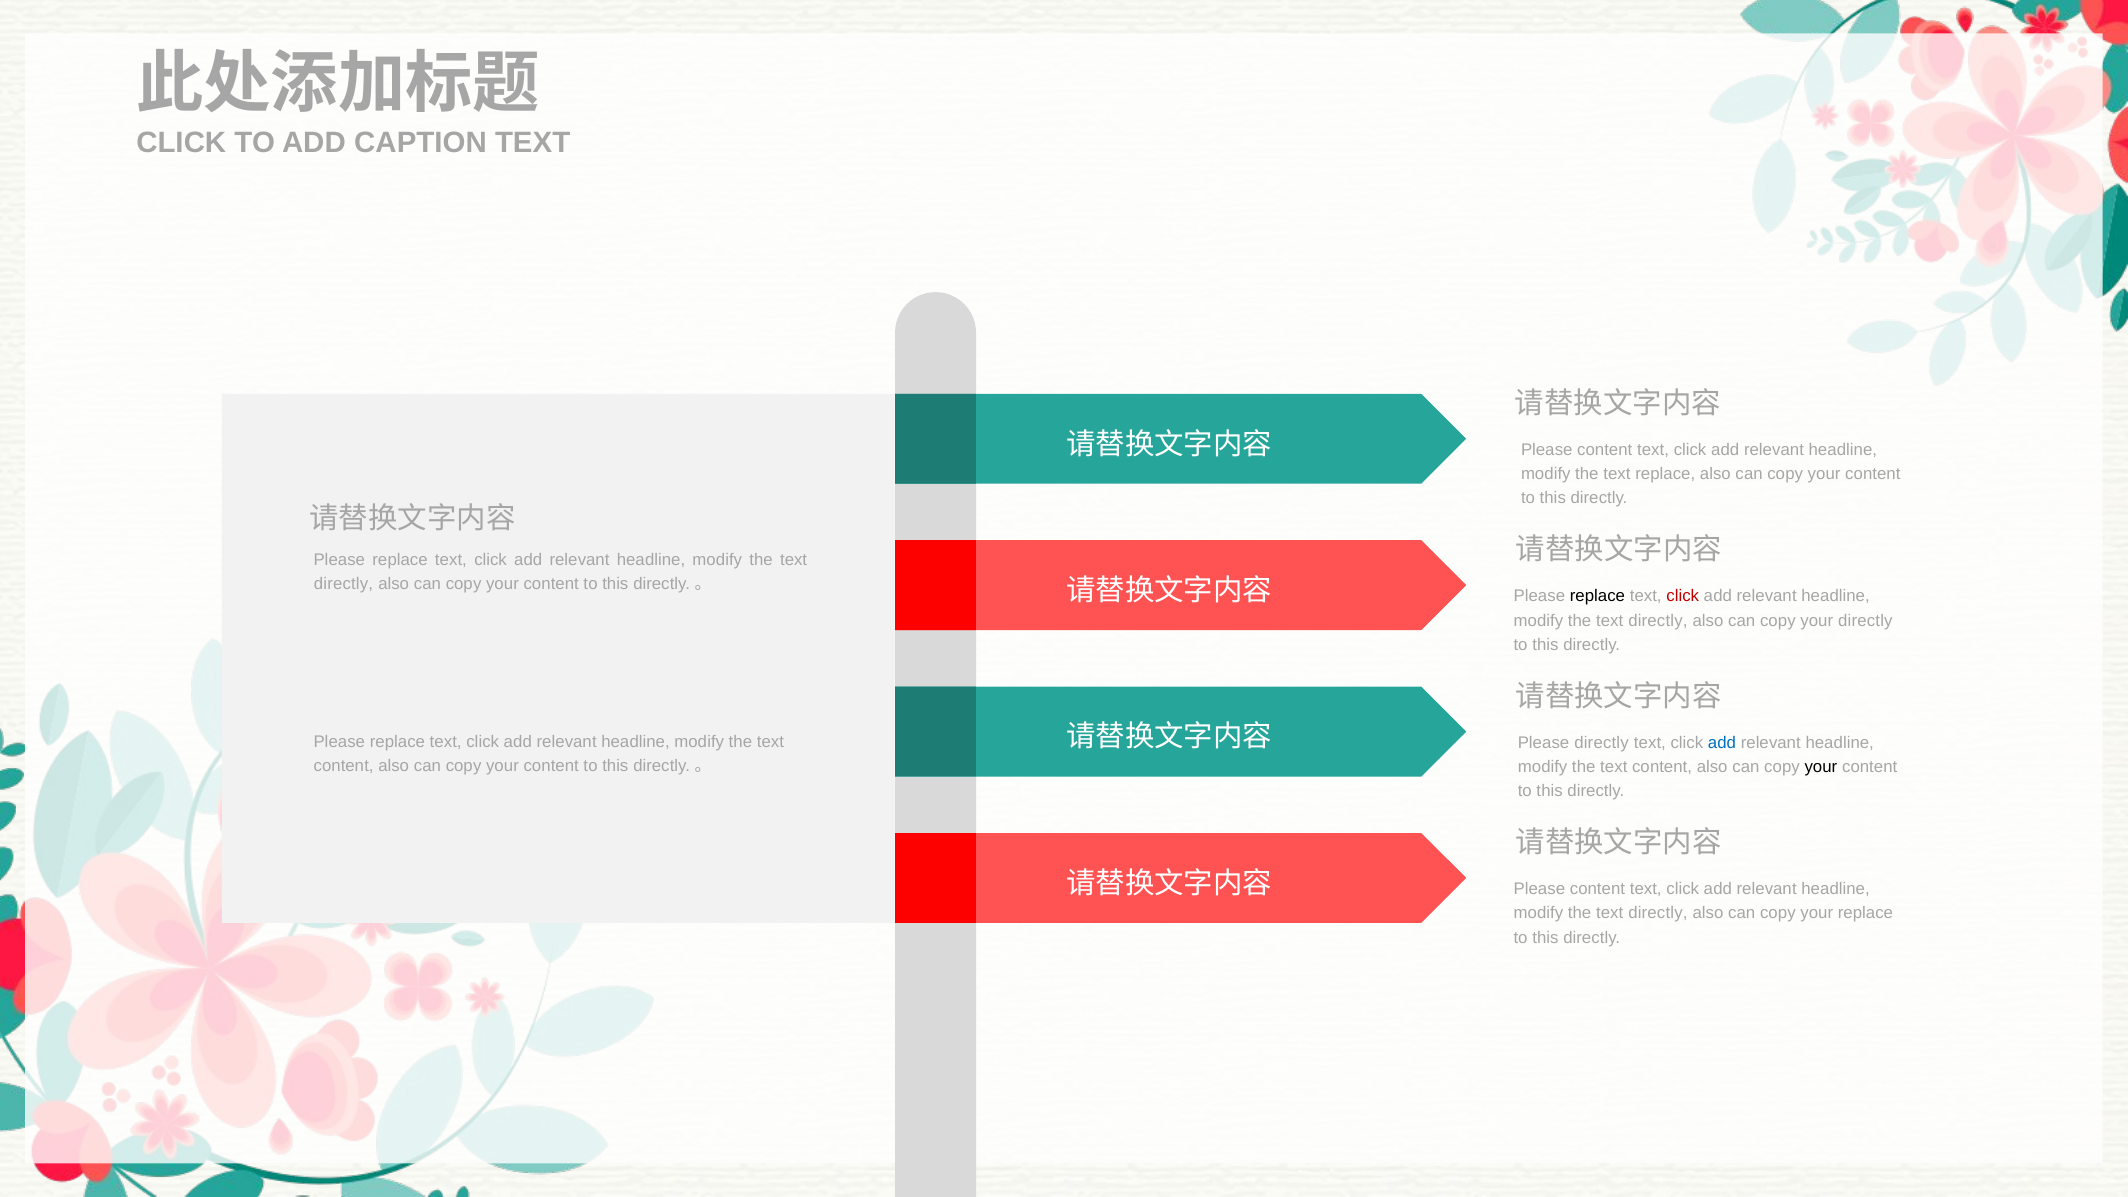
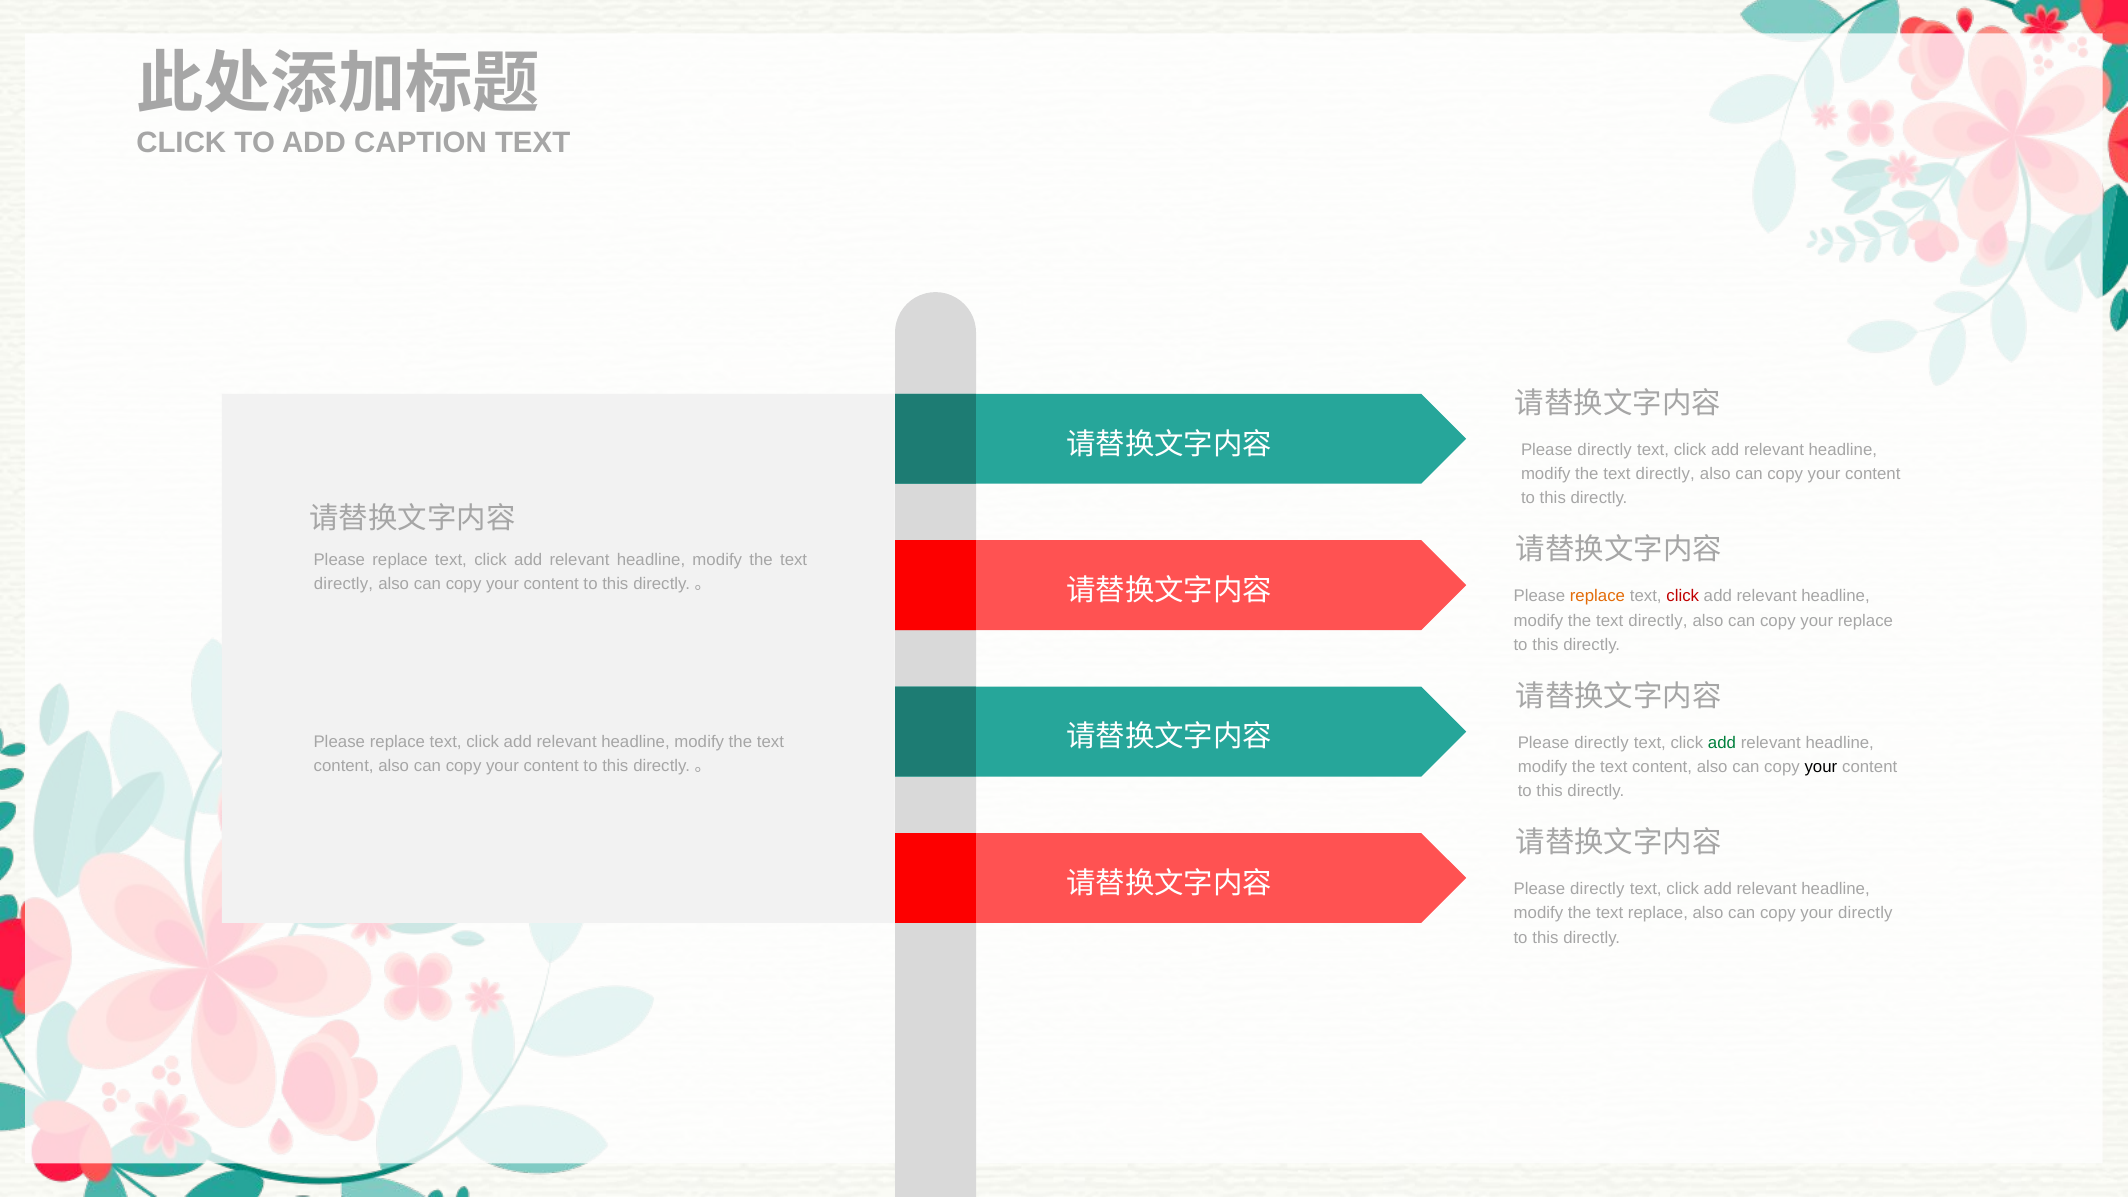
content: content -> directly (1605, 450)
replace: replace -> directly (1665, 474)
replace colour: black -> orange (1597, 596)
your directly: directly -> replace (1865, 621)
add colour: blue -> green (1722, 743)
content: content -> directly (1597, 889)
directly: directly -> replace (1658, 913)
your replace: replace -> directly (1865, 913)
